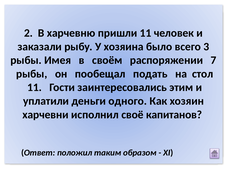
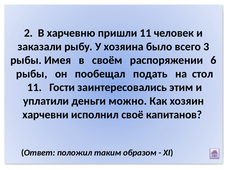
7: 7 -> 6 (214, 60)
одного: одного -> можно (128, 101)
